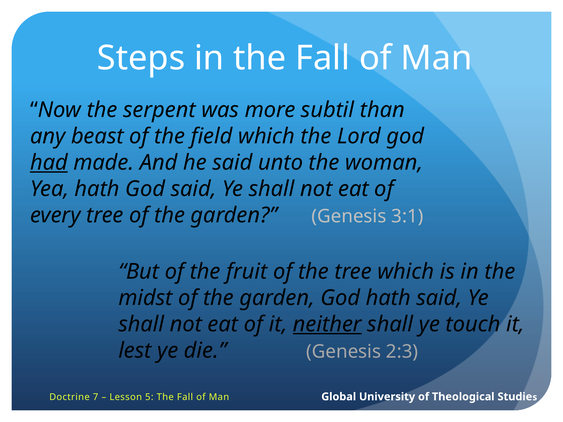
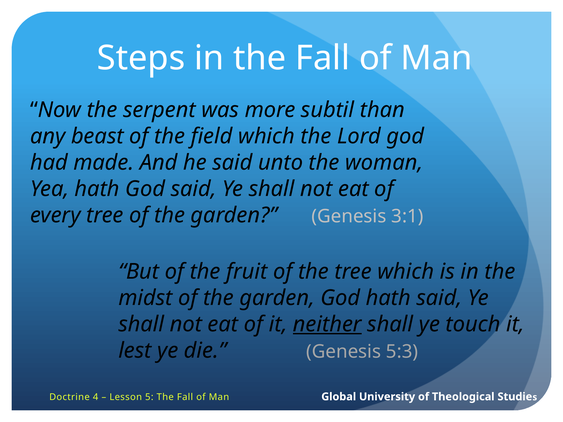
had underline: present -> none (49, 163)
2:3: 2:3 -> 5:3 (402, 352)
7: 7 -> 4 (96, 397)
